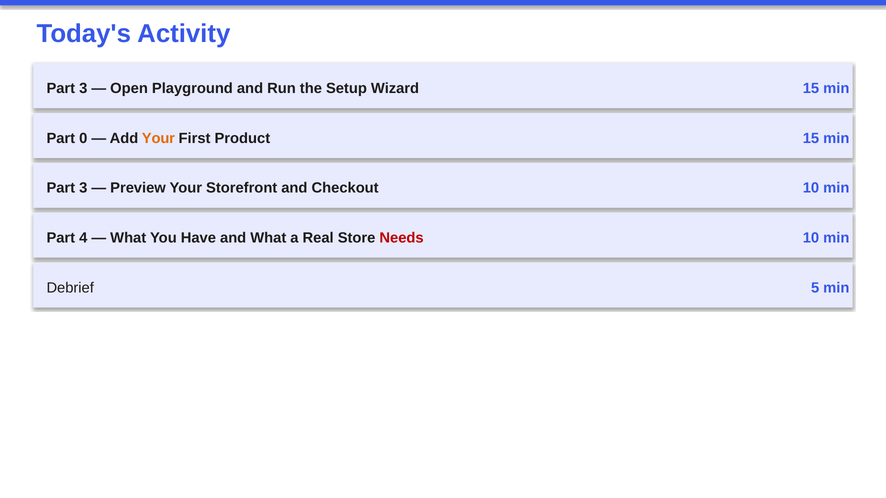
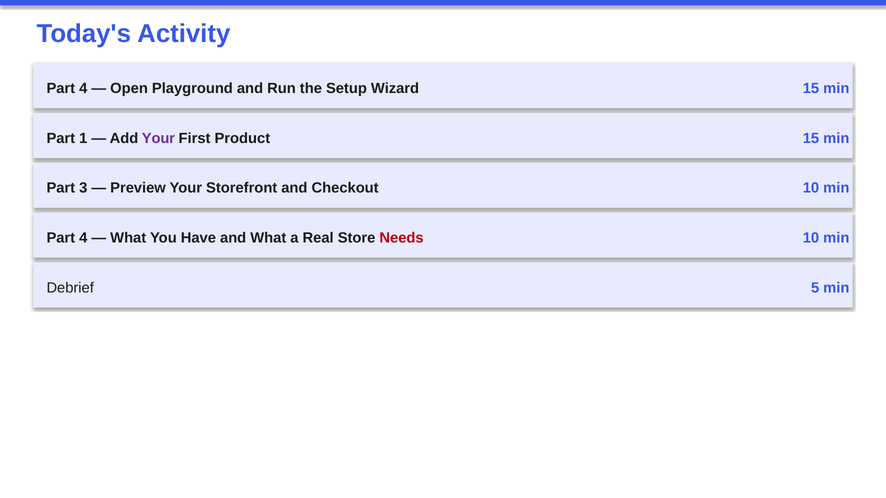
3: 3 -> 4 (83, 89)
0: 0 -> 1 (83, 138)
Your colour: orange -> purple (158, 138)
